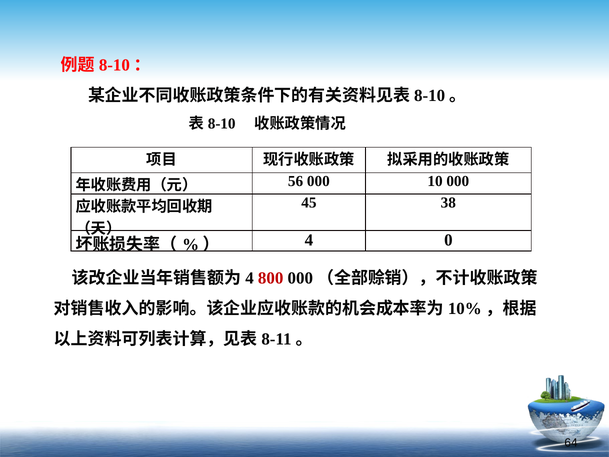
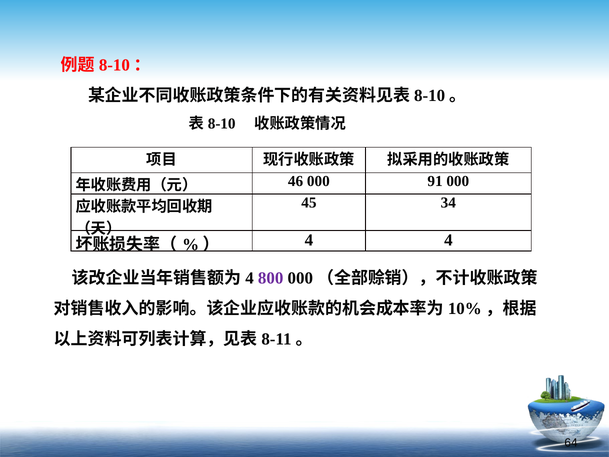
56: 56 -> 46 (296, 181)
10: 10 -> 91 (435, 181)
38: 38 -> 34 (448, 202)
4 0: 0 -> 4 (448, 240)
800 colour: red -> purple (271, 278)
